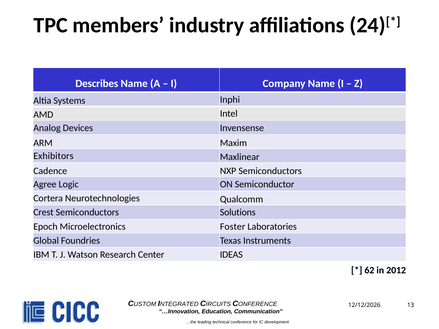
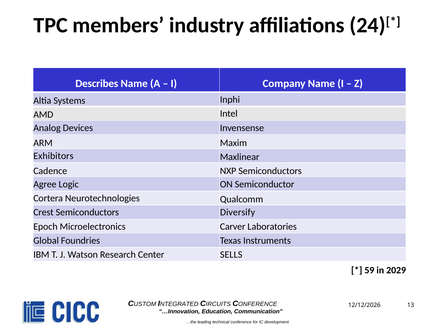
Solutions: Solutions -> Diversify (238, 213)
Foster: Foster -> Carver (233, 227)
IDEAS: IDEAS -> SELLS (231, 255)
62: 62 -> 59 (369, 271)
2012: 2012 -> 2029 (396, 271)
